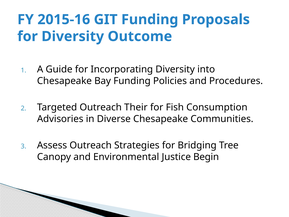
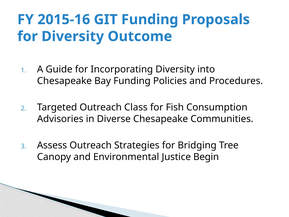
Their: Their -> Class (136, 107)
